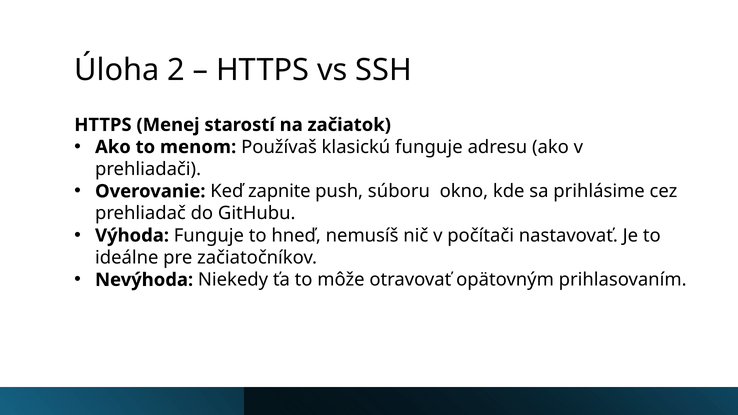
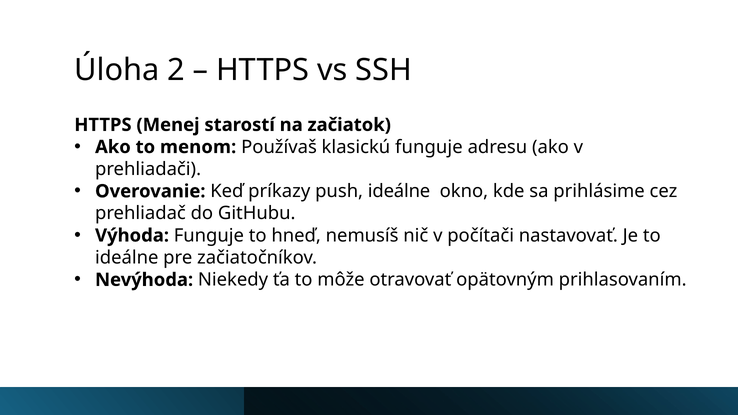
zapnite: zapnite -> príkazy (279, 191)
push súboru: súboru -> ideálne (399, 191)
